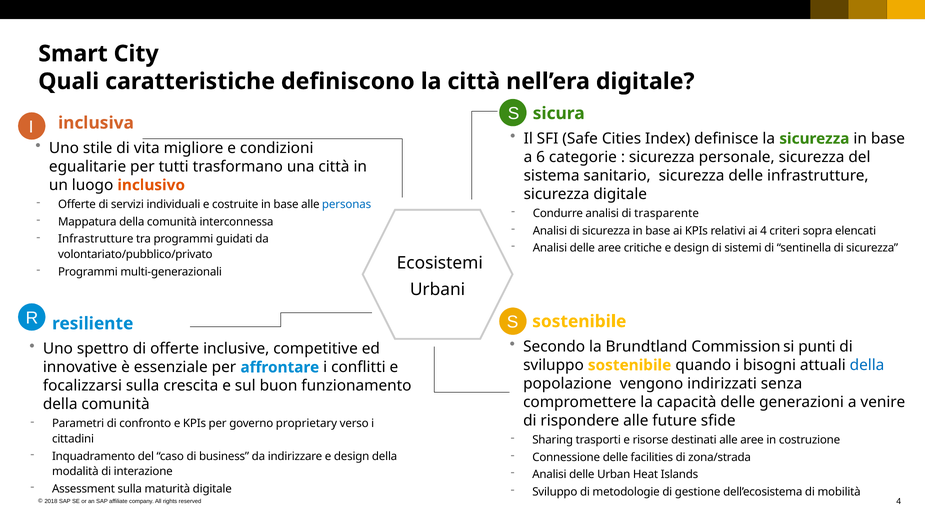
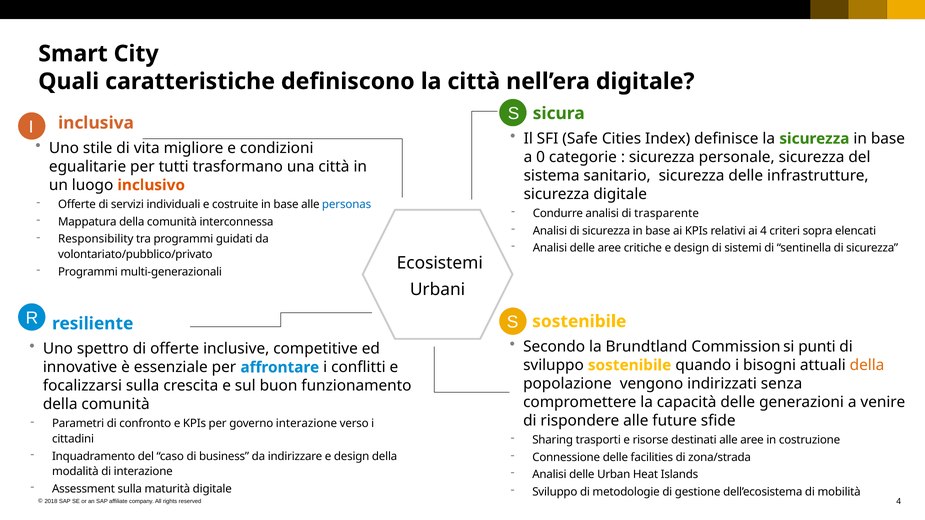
6: 6 -> 0 (541, 157)
Infrastrutture: Infrastrutture -> Responsibility (96, 239)
della colour: blue -> orange (867, 365)
governo proprietary: proprietary -> interazione (306, 424)
